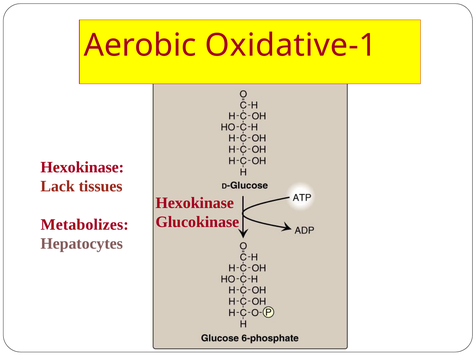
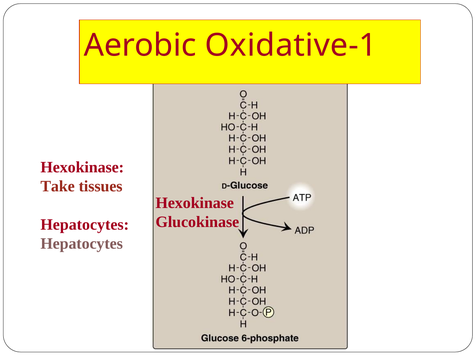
Lack: Lack -> Take (58, 186)
Metabolizes: Metabolizes -> Hepatocytes (85, 224)
